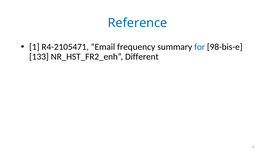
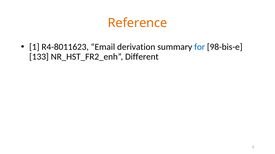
Reference colour: blue -> orange (137, 23)
R4-2105471: R4-2105471 -> R4-8011623 (65, 47)
frequency: frequency -> derivation (136, 47)
